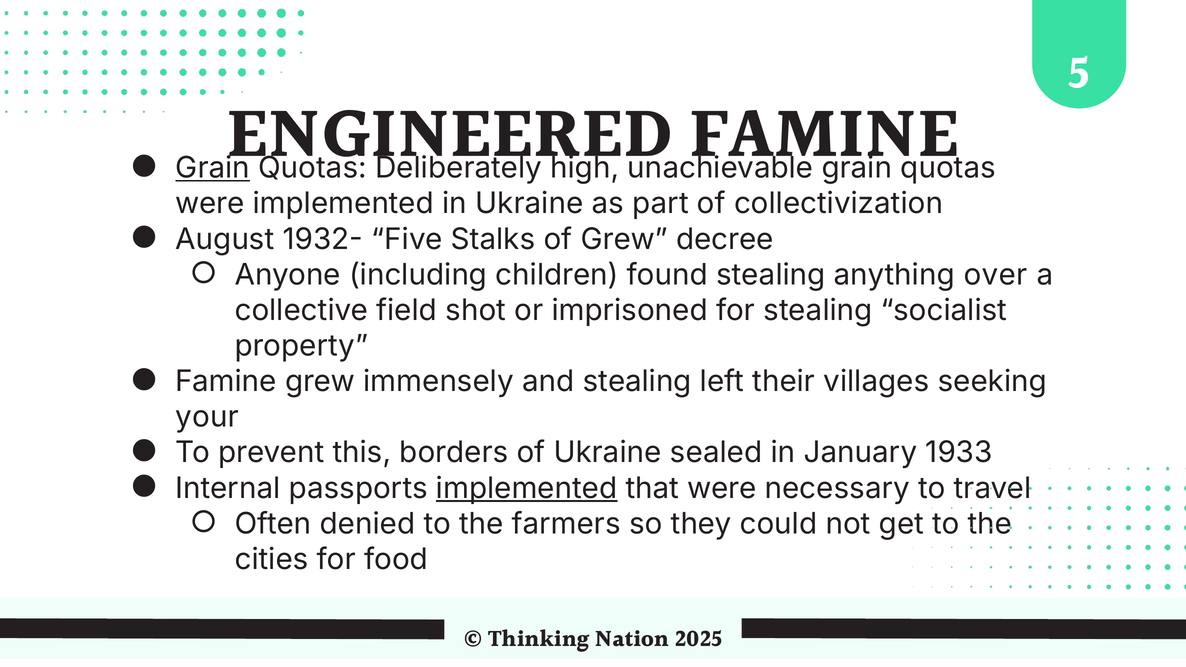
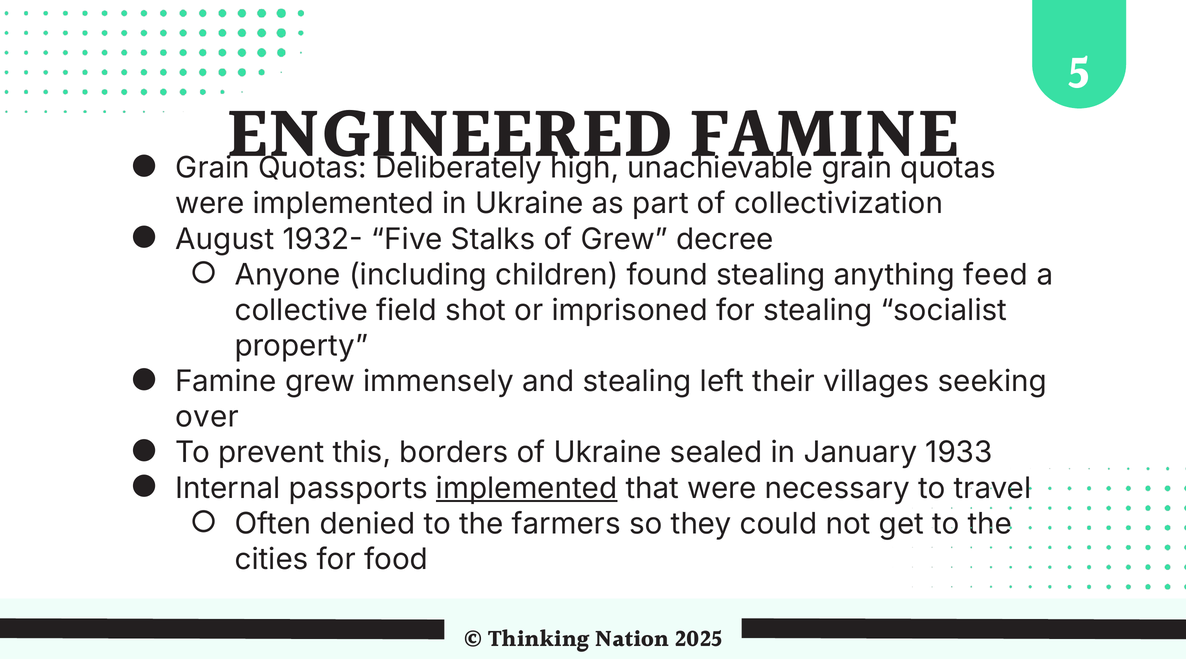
Grain underline: present -> none (213, 168)
over: over -> feed (996, 275)
your: your -> over (207, 417)
